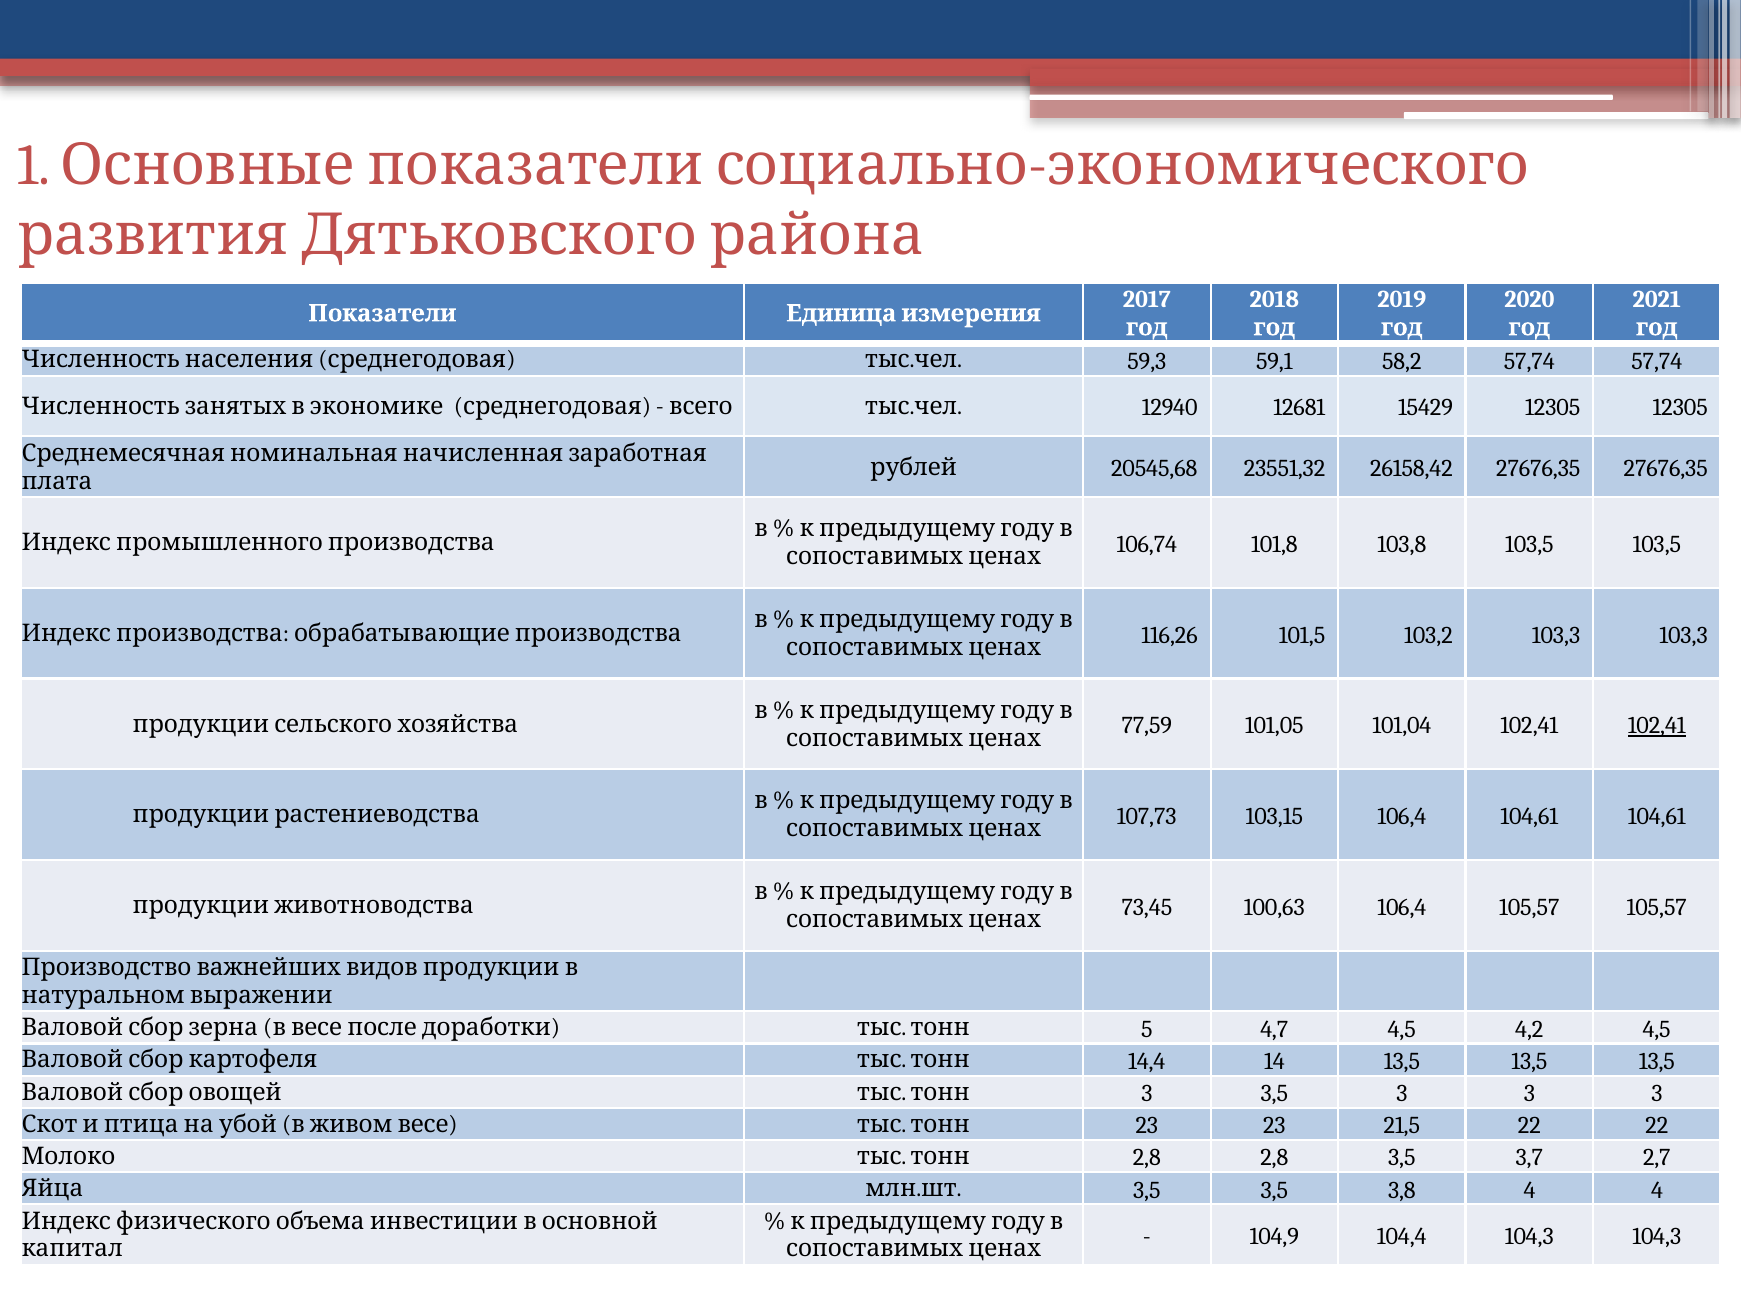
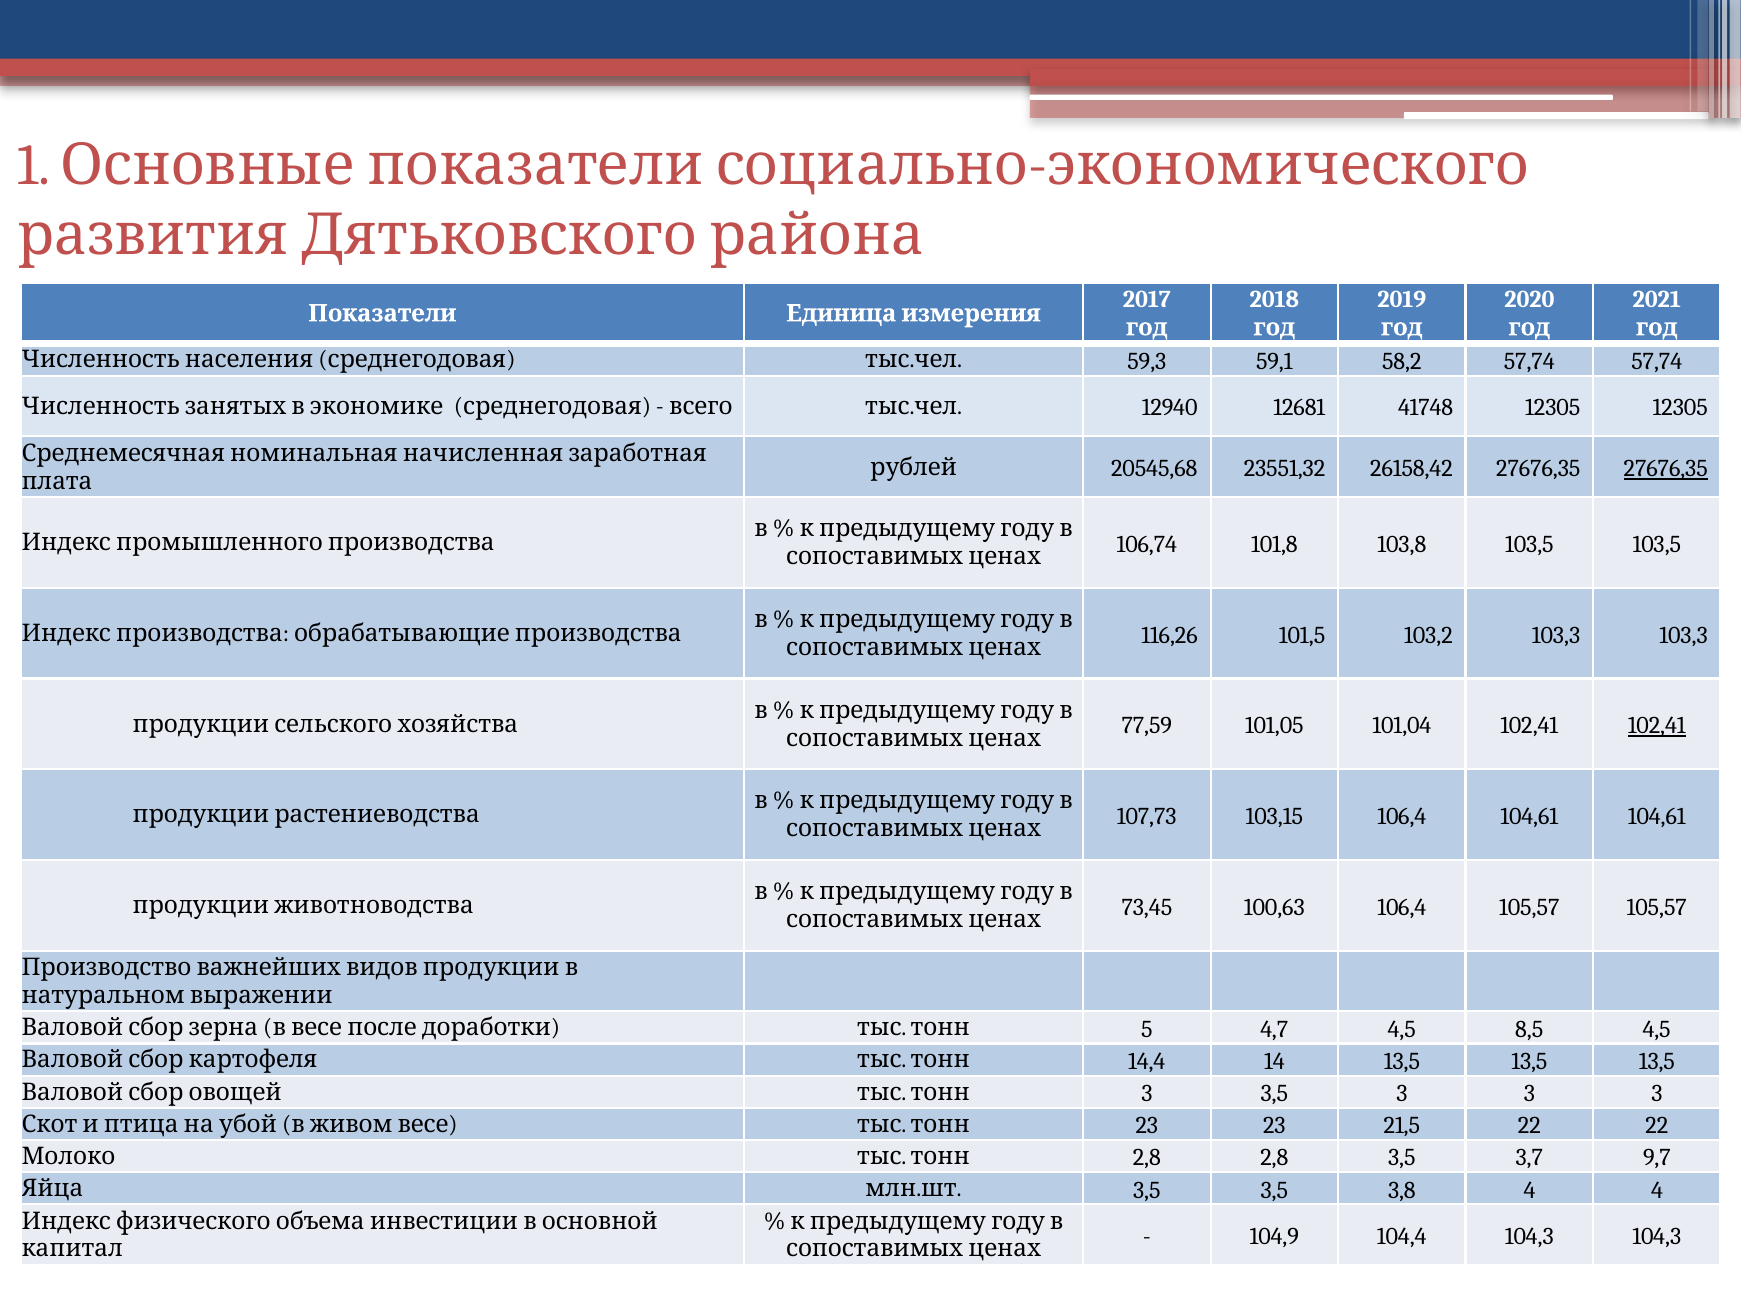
15429: 15429 -> 41748 (1426, 408)
27676,35 underline: none -> present (1666, 469)
4,2: 4,2 -> 8,5 (1529, 1029)
2,7: 2,7 -> 9,7 (1657, 1158)
